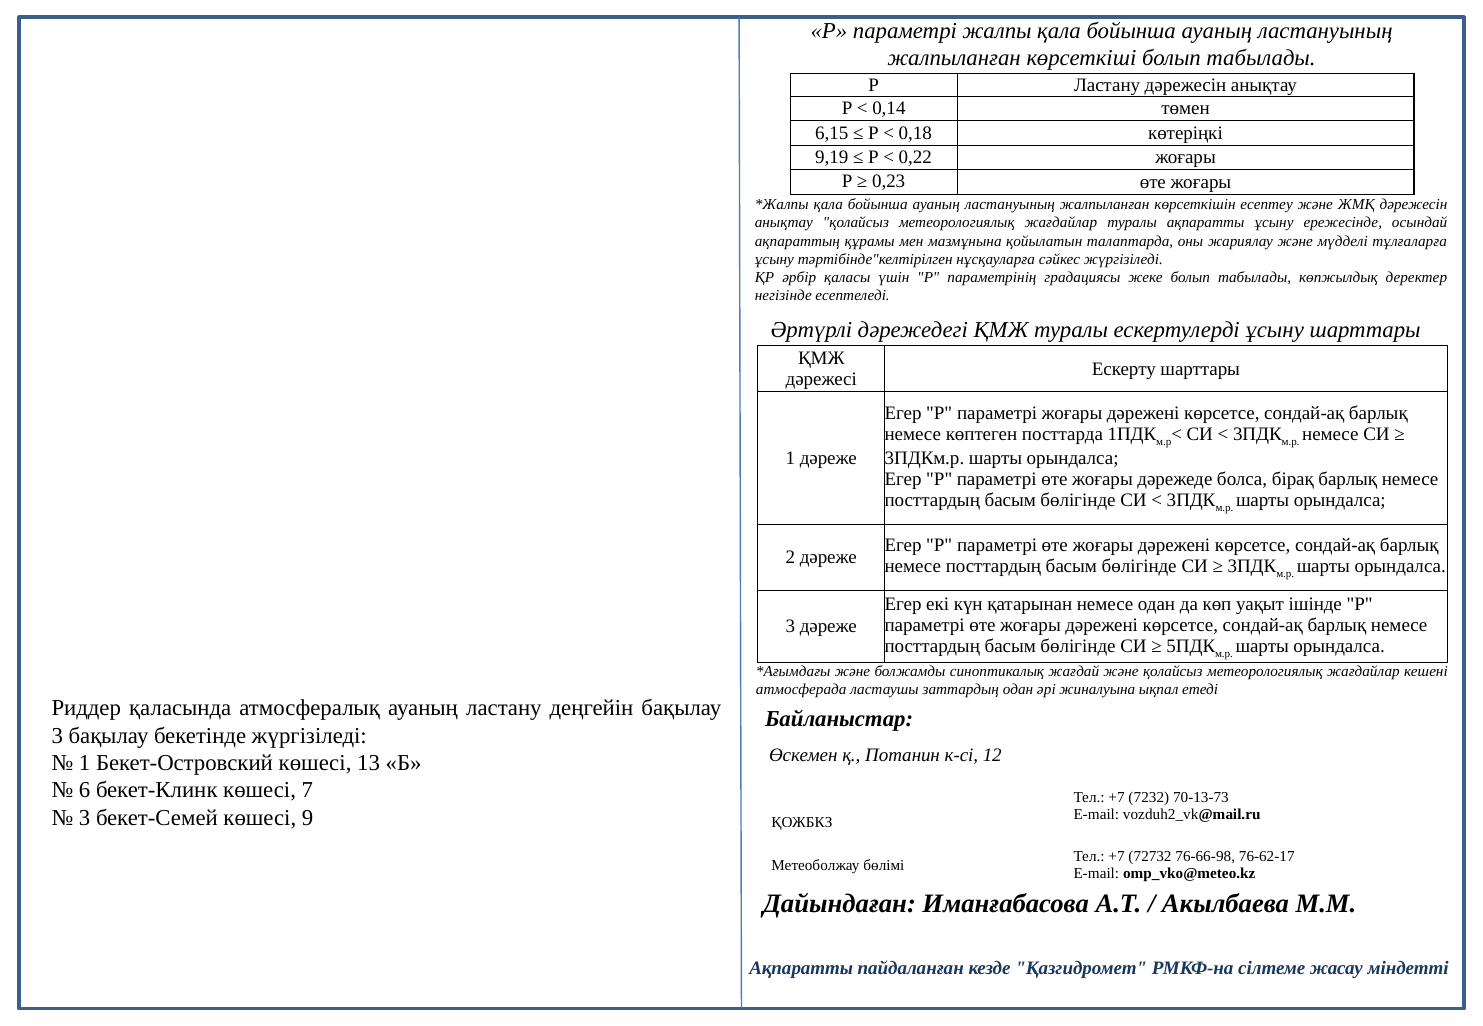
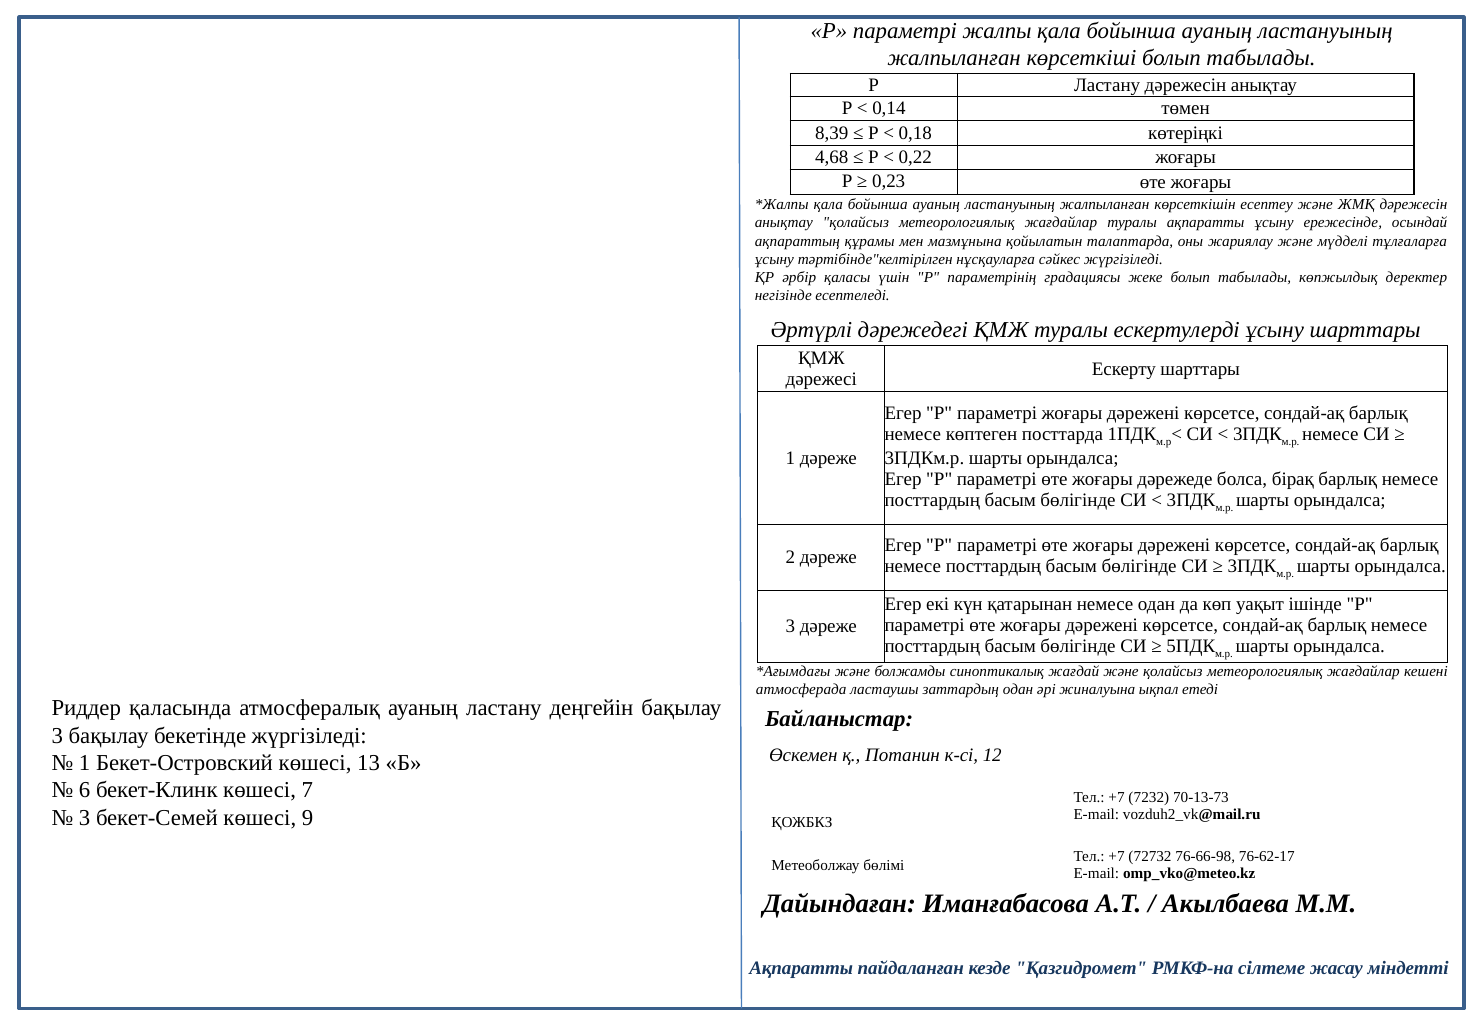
6,15: 6,15 -> 8,39 (832, 133)
9,19: 9,19 -> 4,68 (832, 157)
